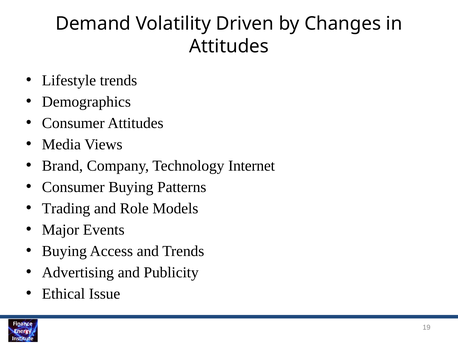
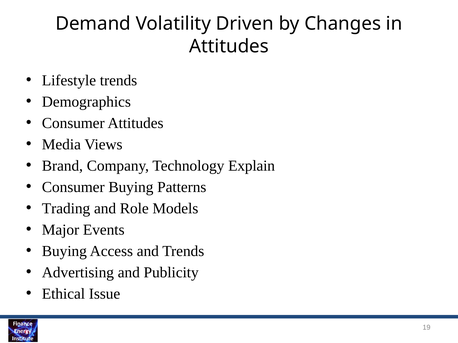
Internet: Internet -> Explain (252, 166)
